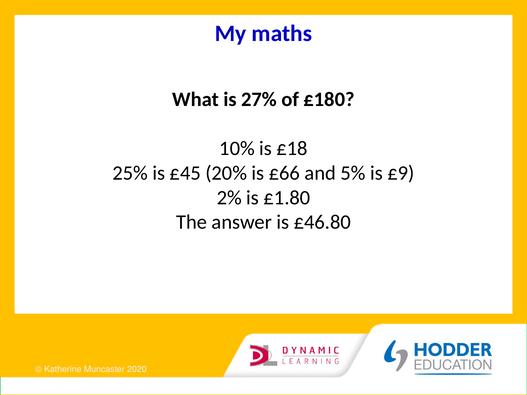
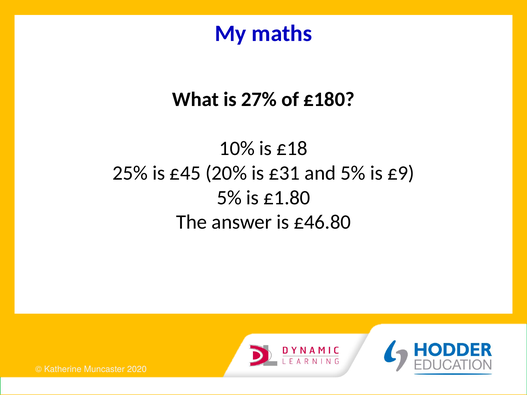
£66: £66 -> £31 (284, 173)
2%: 2% -> 5% (229, 198)
